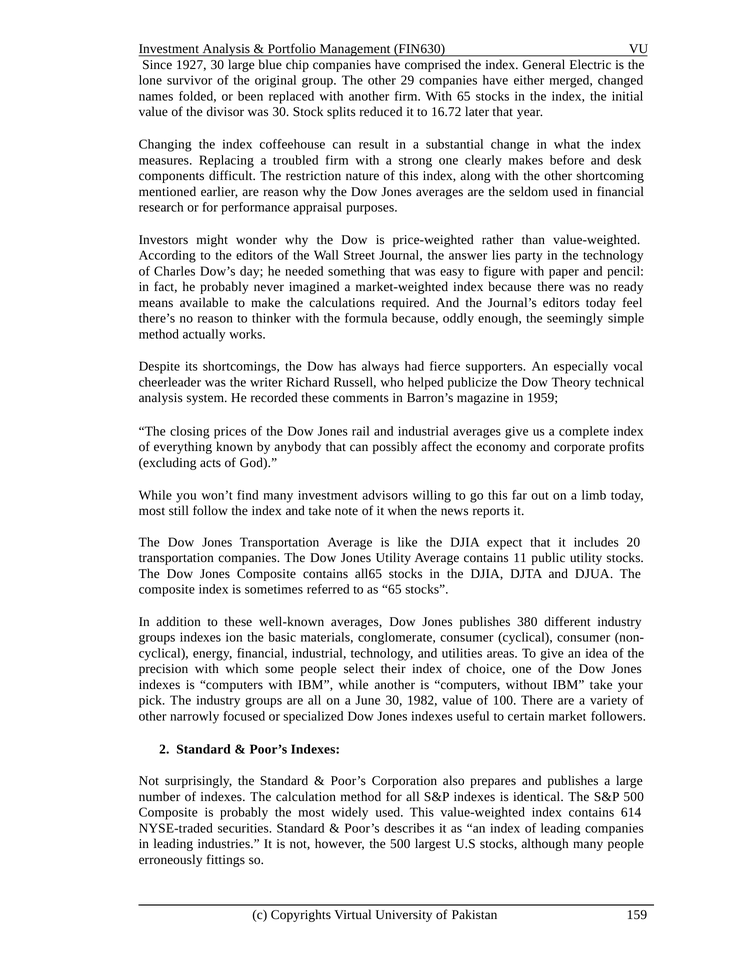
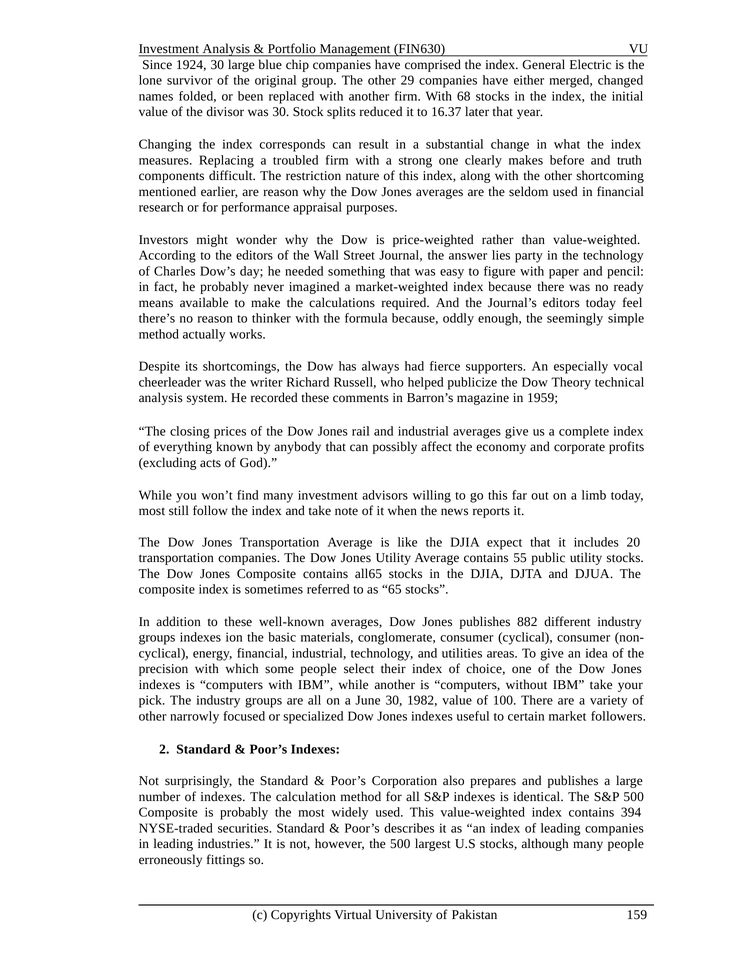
1927: 1927 -> 1924 (191, 65)
With 65: 65 -> 68 (464, 96)
16.72: 16.72 -> 16.37 (446, 112)
coffeehouse: coffeehouse -> corresponds (292, 144)
desk: desk -> truth (629, 160)
11: 11 -> 55 (520, 558)
380: 380 -> 882 (527, 622)
614: 614 -> 394 (631, 813)
